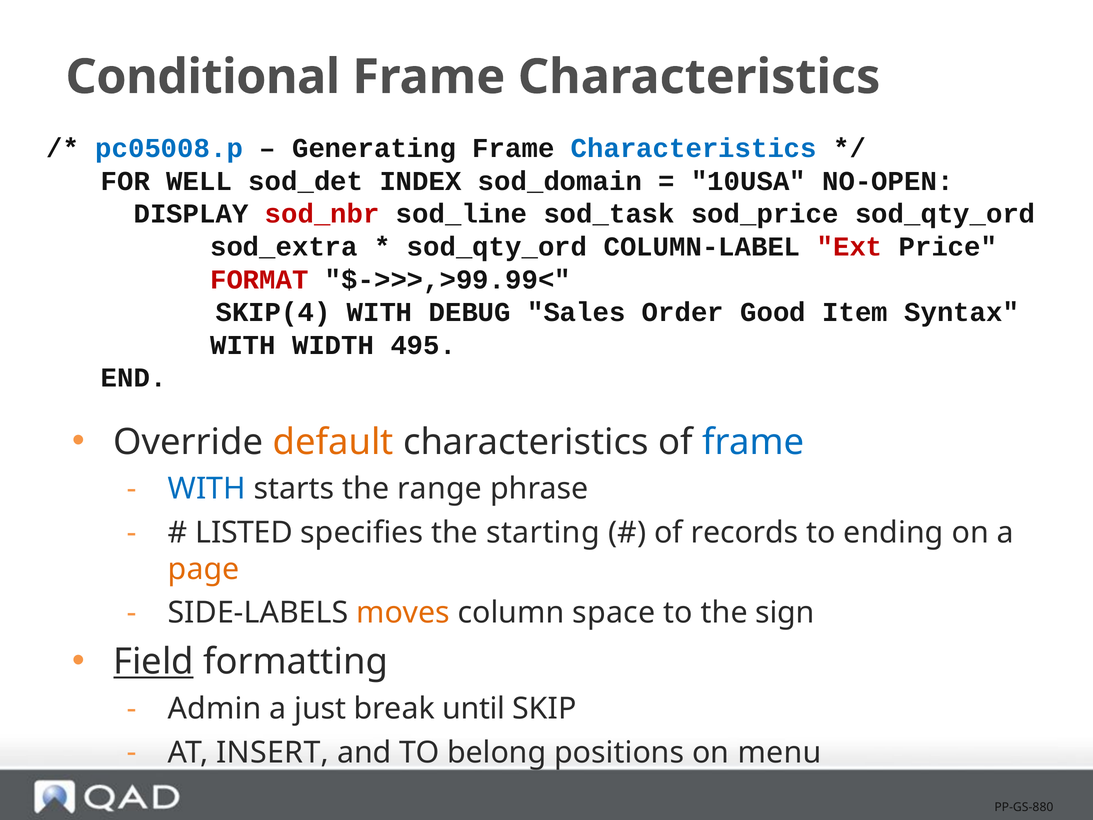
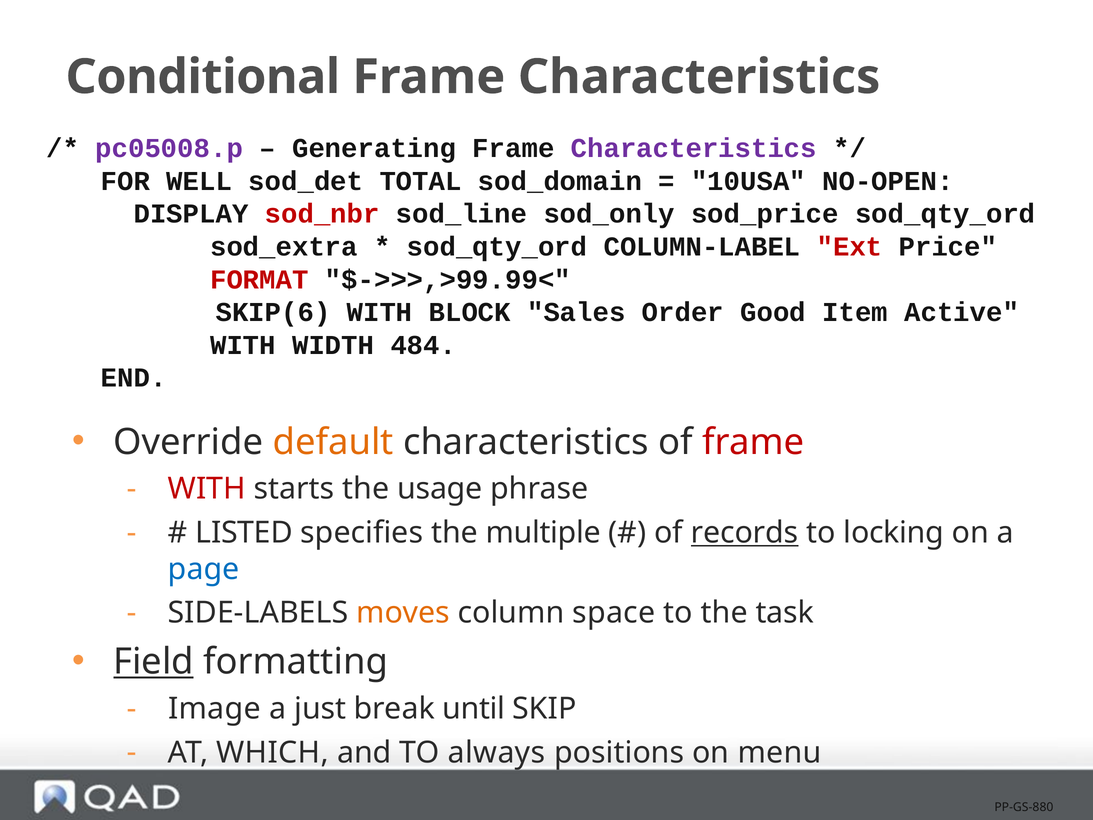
pc05008.p colour: blue -> purple (169, 148)
Characteristics colour: blue -> purple (694, 148)
INDEX: INDEX -> TOTAL (421, 181)
sod_task: sod_task -> sod_only (609, 214)
SKIP(4: SKIP(4 -> SKIP(6 (273, 312)
DEBUG: DEBUG -> BLOCK (470, 312)
Syntax: Syntax -> Active (962, 312)
495: 495 -> 484 (423, 345)
frame colour: blue -> red (753, 442)
WITH colour: blue -> red (207, 489)
range: range -> usage (440, 489)
starting: starting -> multiple (543, 533)
records underline: none -> present (745, 533)
ending: ending -> locking (894, 533)
page colour: orange -> blue (204, 569)
sign: sign -> task (785, 613)
Admin: Admin -> Image (214, 709)
INSERT: INSERT -> WHICH (273, 752)
belong: belong -> always (497, 752)
